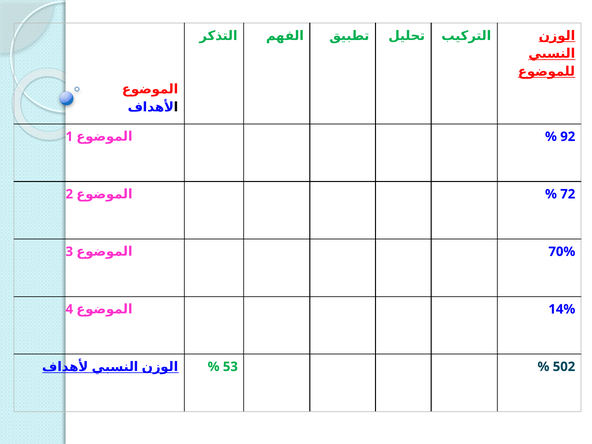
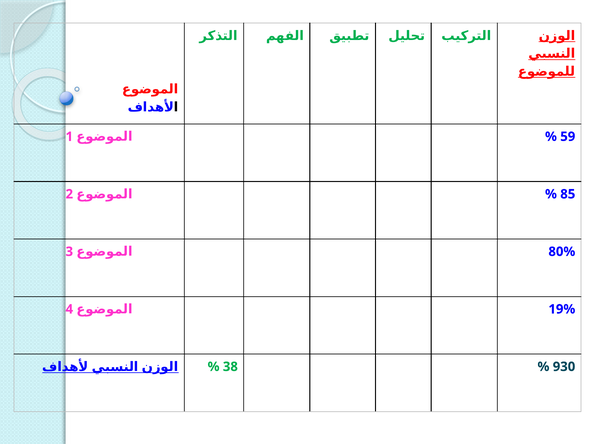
92: 92 -> 59 (568, 137)
72: 72 -> 85 (568, 194)
70%: 70% -> 80% (562, 252)
14%: 14% -> 19% (562, 309)
53: 53 -> 38 (230, 367)
502: 502 -> 930 (564, 367)
